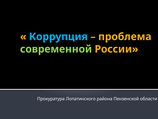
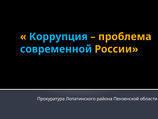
современной colour: light green -> light blue (56, 49)
